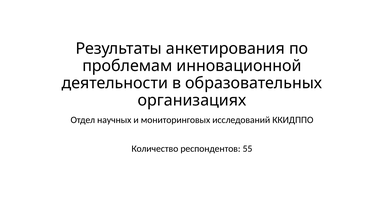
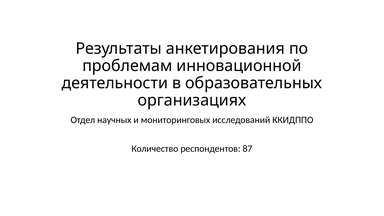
55: 55 -> 87 (247, 149)
